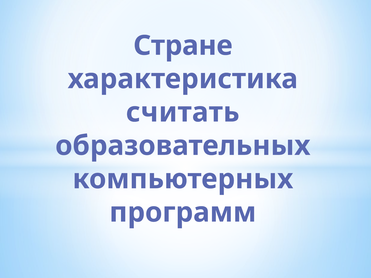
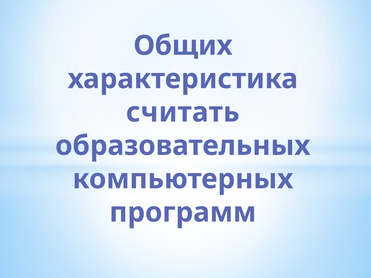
Стране: Стране -> Общих (183, 46)
